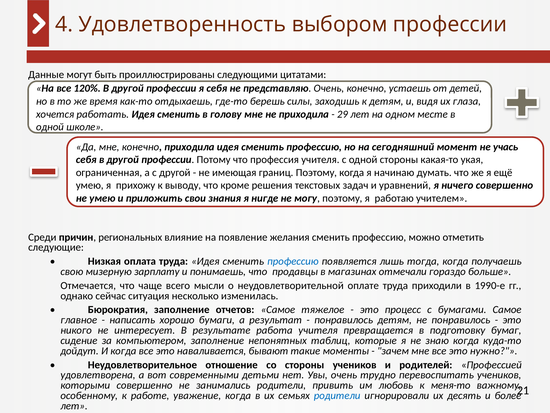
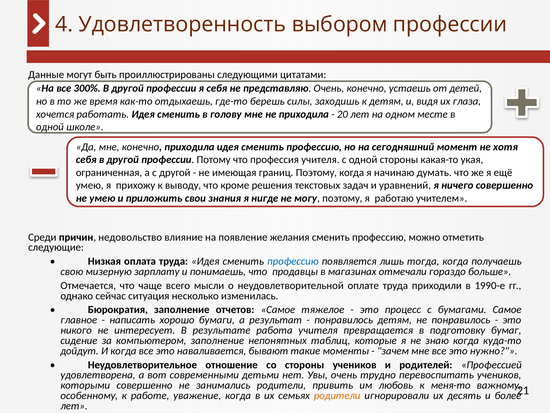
120%: 120% -> 300% (87, 88)
29: 29 -> 20 (342, 114)
учась: учась -> хотя (505, 147)
региональных: региональных -> недовольство (130, 237)
родители colour: blue -> orange (337, 395)
